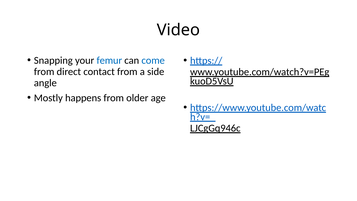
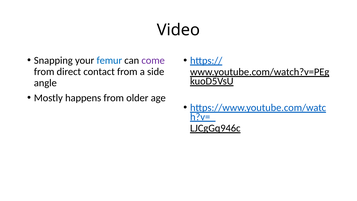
come colour: blue -> purple (153, 60)
